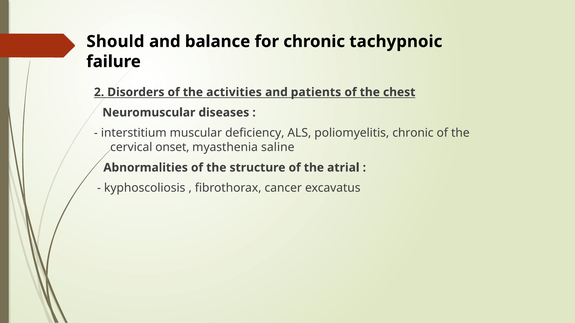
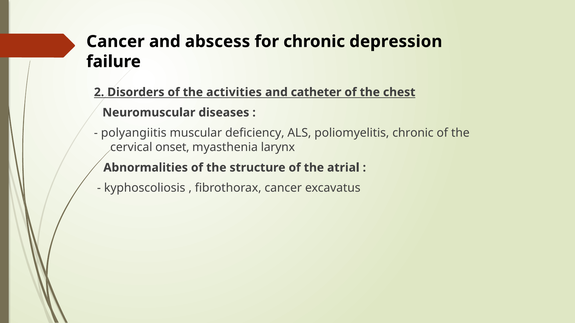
Should: Should -> Cancer (115, 42)
balance: balance -> abscess (218, 42)
tachypnoic: tachypnoic -> depression (396, 42)
patients: patients -> catheter (316, 92)
interstitium: interstitium -> polyangiitis (134, 133)
saline: saline -> larynx (278, 147)
